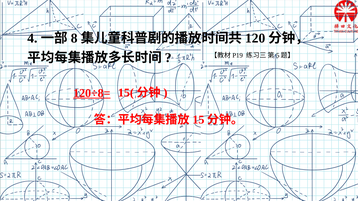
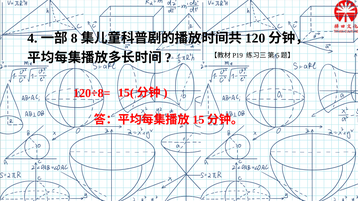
120÷8= underline: present -> none (92, 93)
